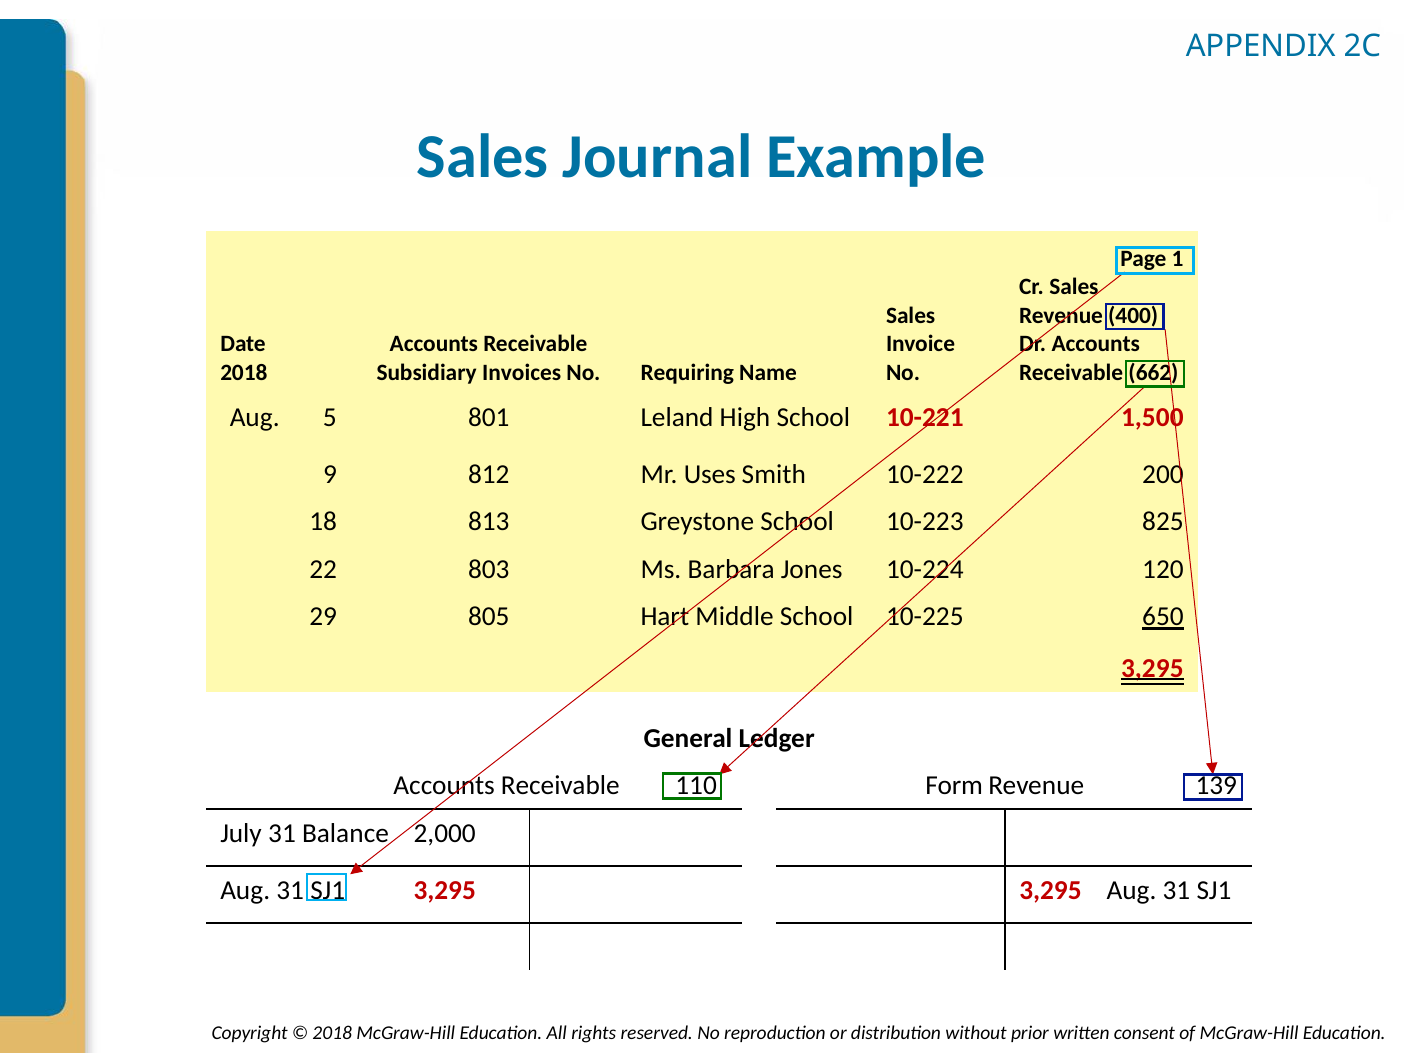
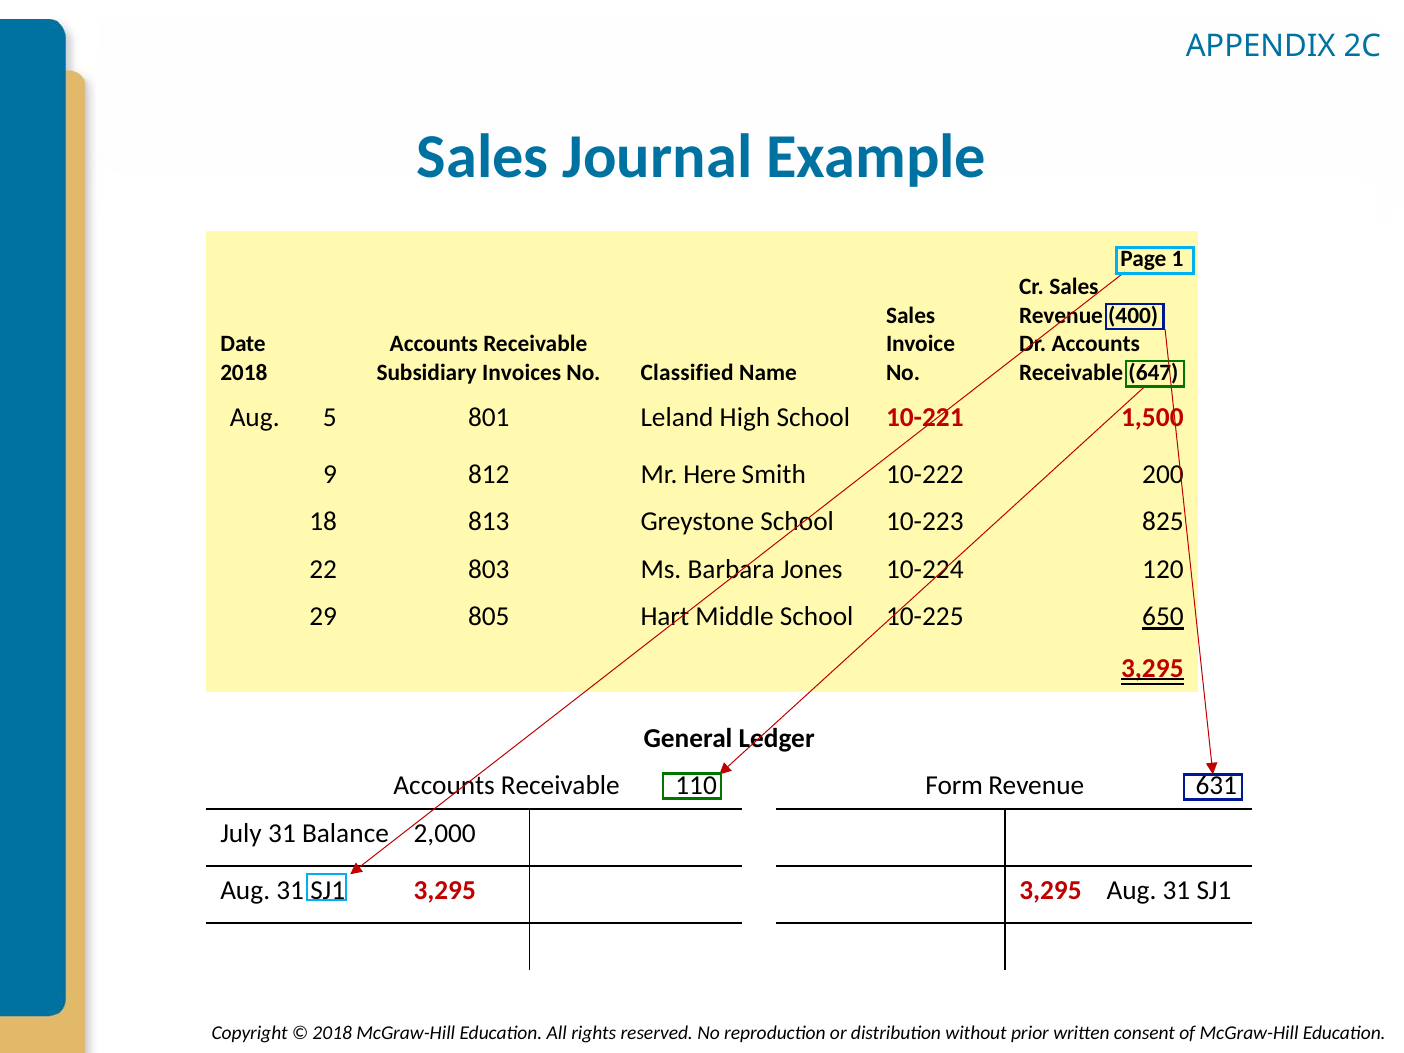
Requiring: Requiring -> Classified (687, 373)
662: 662 -> 647 (1153, 373)
Uses: Uses -> Here (710, 475)
139: 139 -> 631 (1216, 786)
